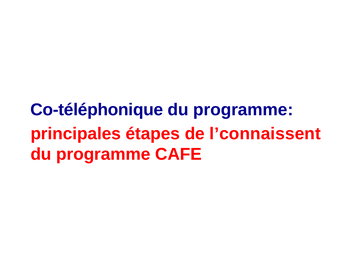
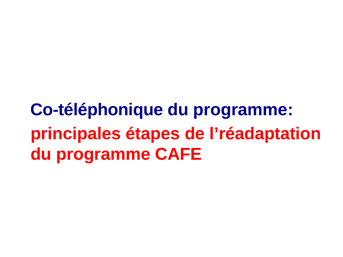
l’connaissent: l’connaissent -> l’réadaptation (265, 134)
